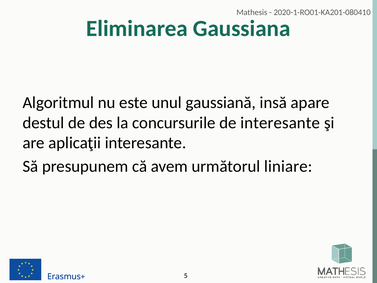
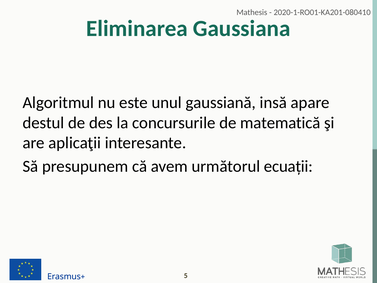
de interesante: interesante -> matematică (280, 123)
liniare: liniare -> ecuații (288, 166)
